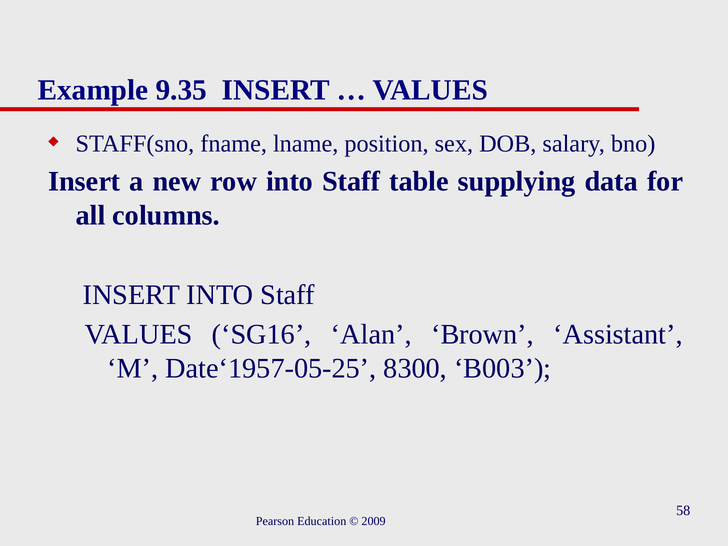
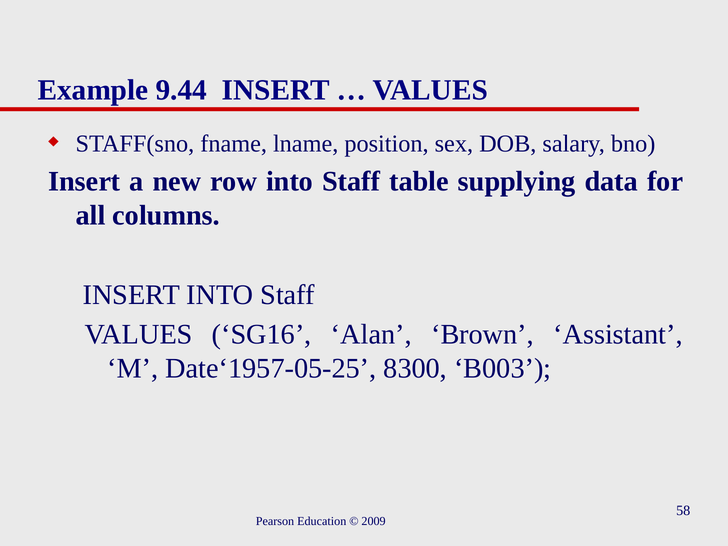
9.35: 9.35 -> 9.44 (181, 90)
